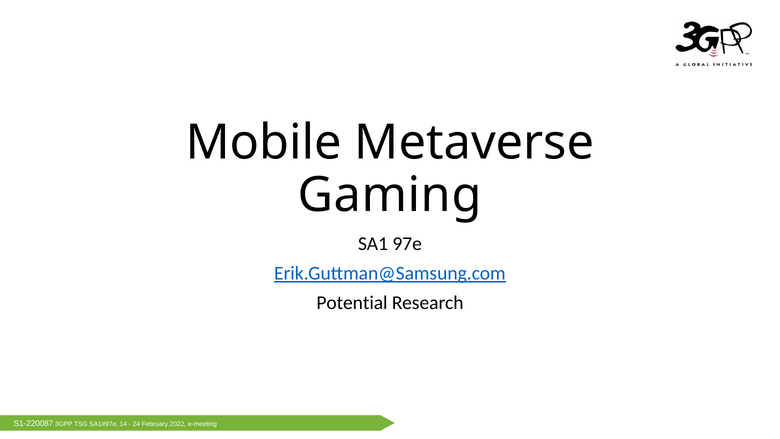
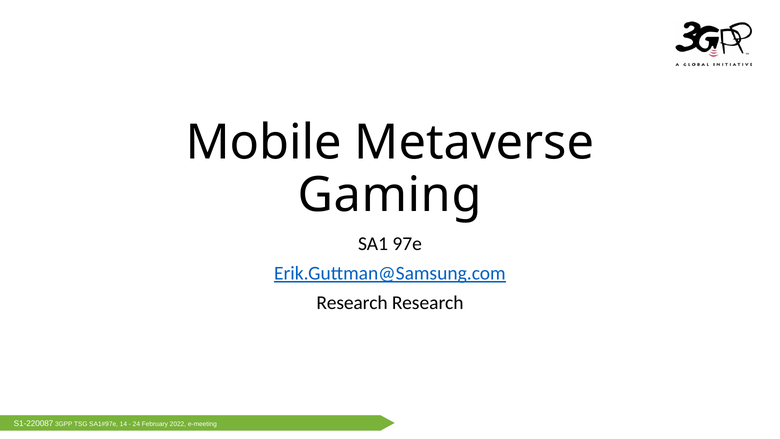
Potential: Potential -> Research (352, 303)
